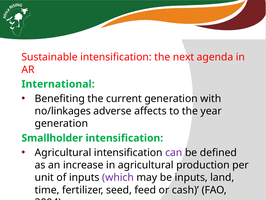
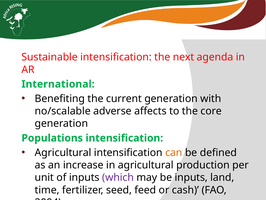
no/linkages: no/linkages -> no/scalable (63, 111)
year: year -> core (211, 111)
Smallholder: Smallholder -> Populations (52, 138)
can colour: purple -> orange (174, 152)
